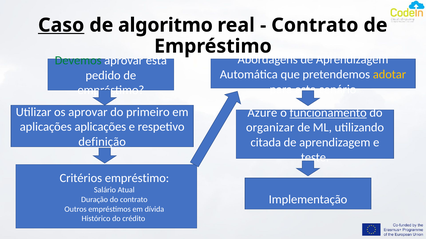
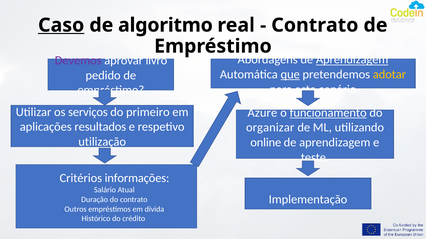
Aprendizagem underline: none -> present (352, 60)
Devemos colour: green -> purple (78, 61)
esta: esta -> livro (156, 61)
que underline: none -> present (290, 75)
os aprovar: aprovar -> serviços (88, 112)
aplicações aplicações: aplicações -> resultados (100, 127)
definição: definição -> utilização (102, 142)
citada: citada -> online (266, 143)
Critérios empréstimo: empréstimo -> informações (137, 179)
